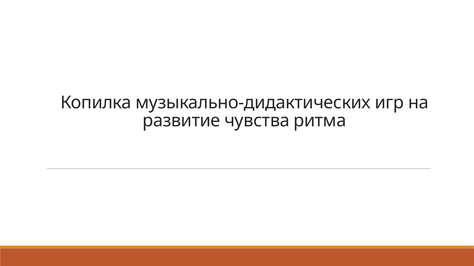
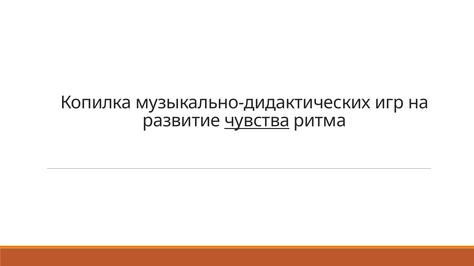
чувства underline: none -> present (257, 121)
